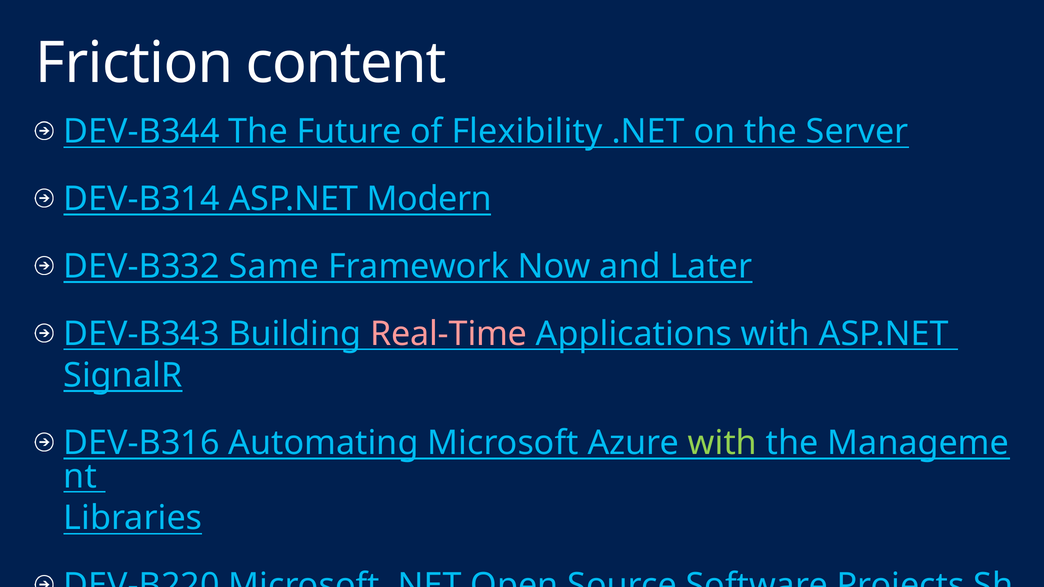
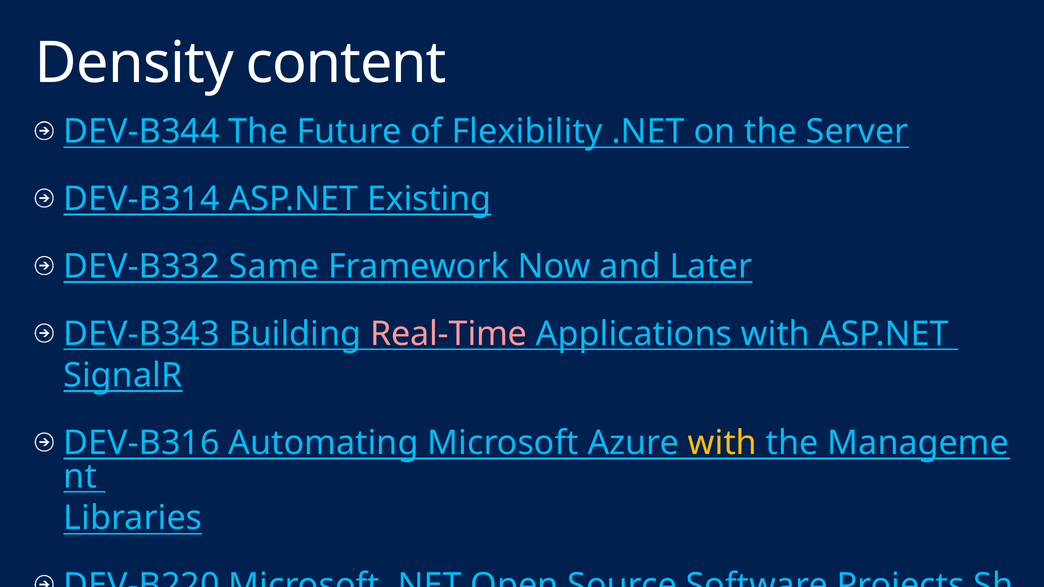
Friction: Friction -> Density (134, 63)
Modern: Modern -> Existing (429, 199)
with colour: light green -> yellow (722, 443)
